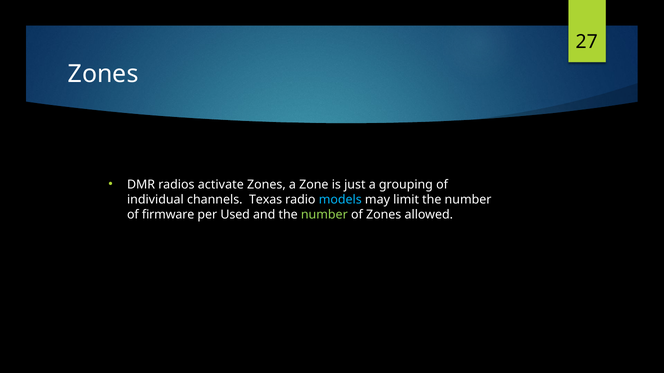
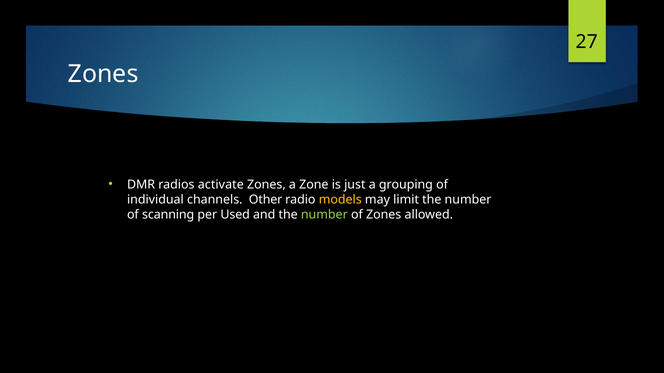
Texas: Texas -> Other (266, 200)
models colour: light blue -> yellow (340, 200)
firmware: firmware -> scanning (168, 215)
